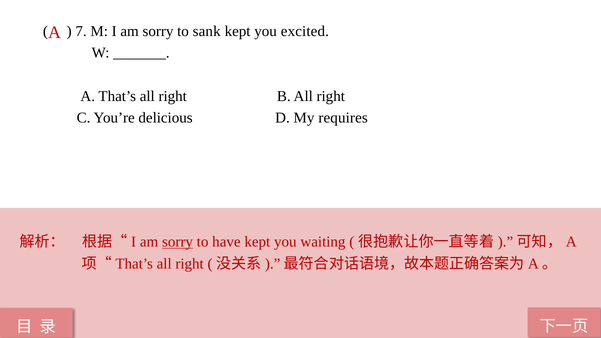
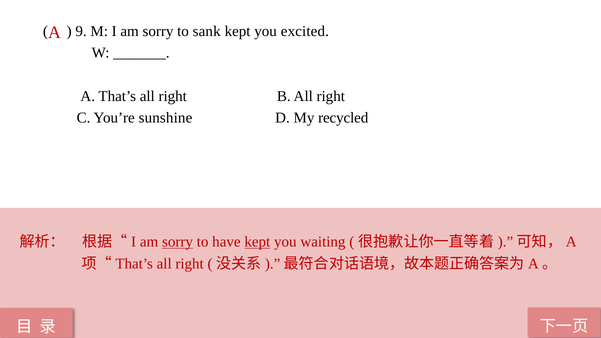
7: 7 -> 9 (81, 31)
delicious: delicious -> sunshine (165, 118)
requires: requires -> recycled (343, 118)
kept underline: none -> present (257, 242)
